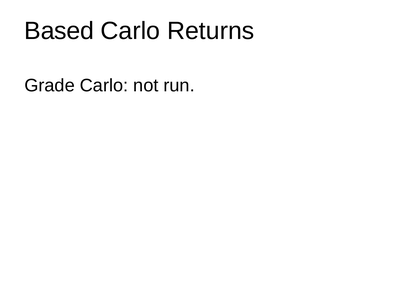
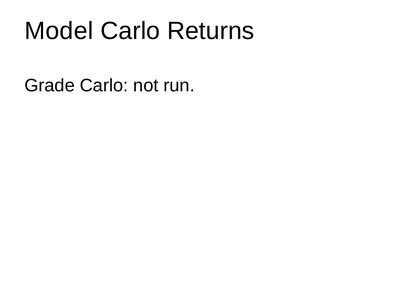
Based: Based -> Model (59, 31)
